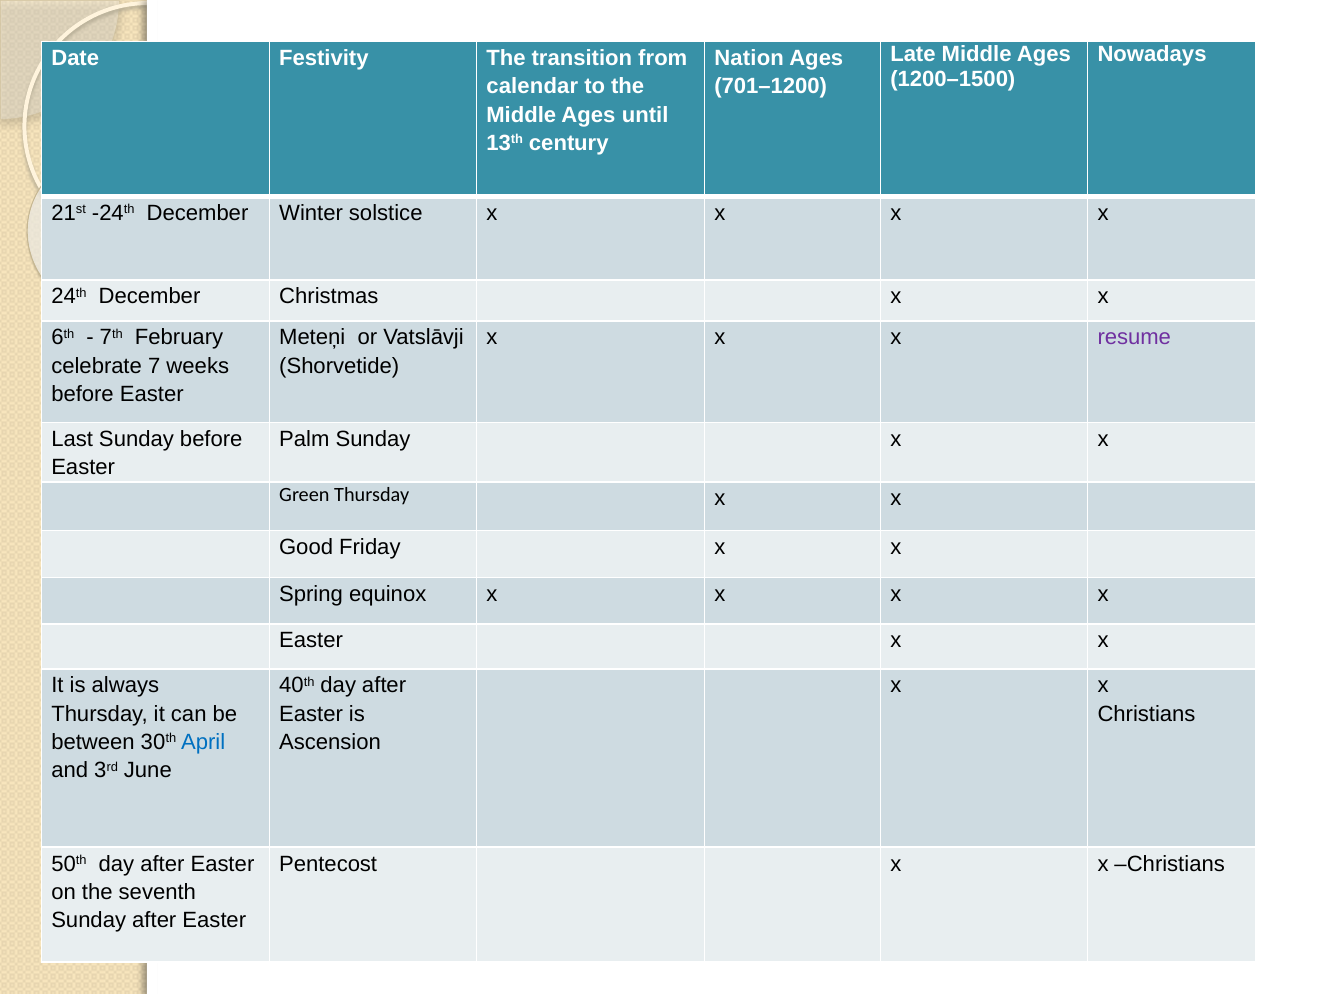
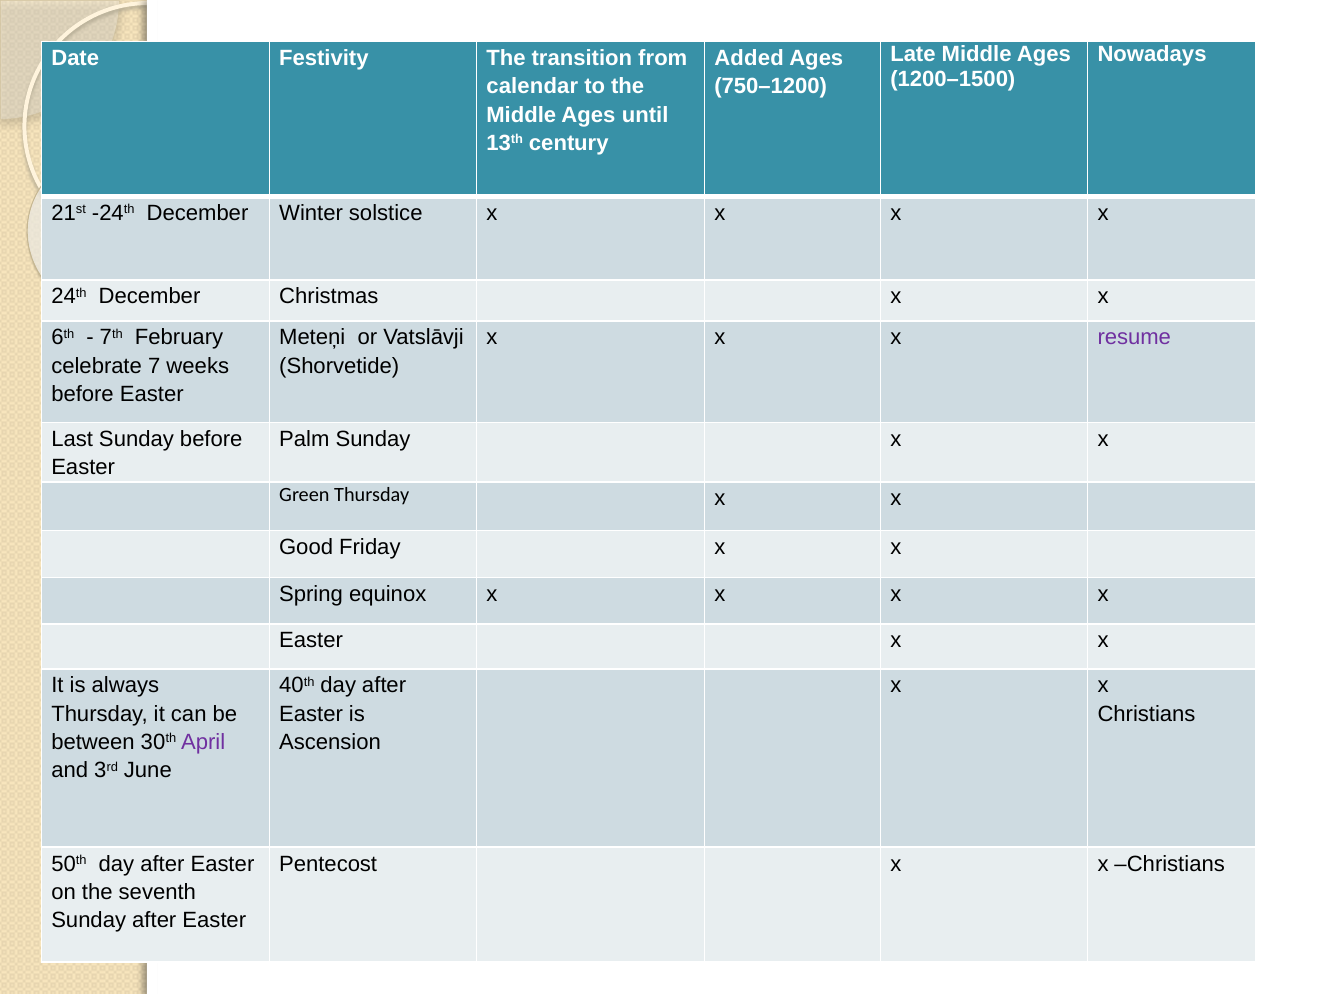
Nation: Nation -> Added (749, 58)
701–1200: 701–1200 -> 750–1200 (771, 86)
April colour: blue -> purple (203, 743)
